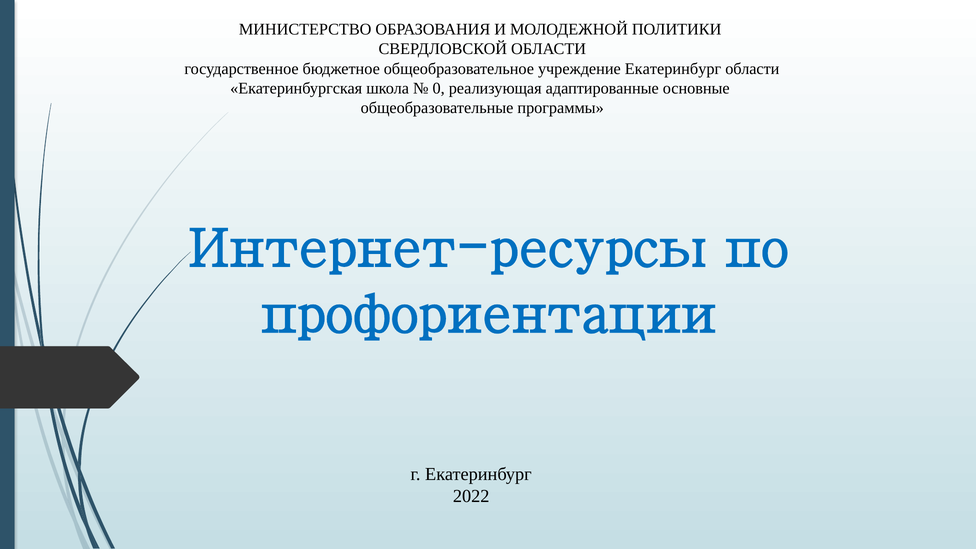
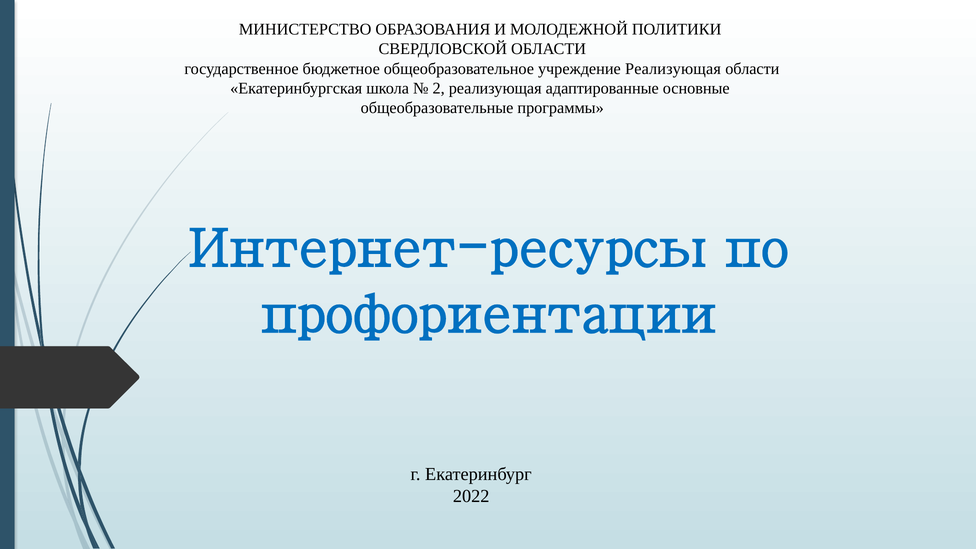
учреждение Екатеринбург: Екатеринбург -> Реализующая (673, 69)
0: 0 -> 2 (439, 88)
